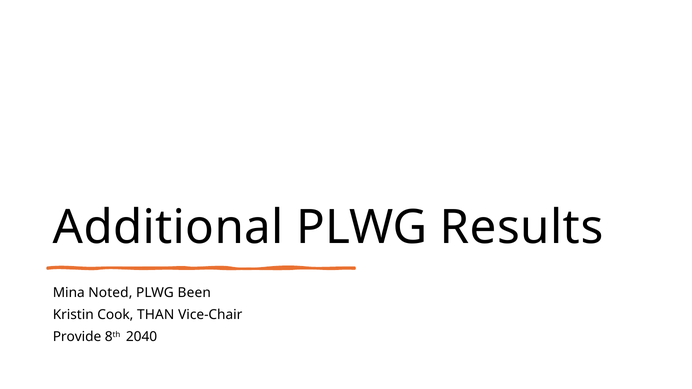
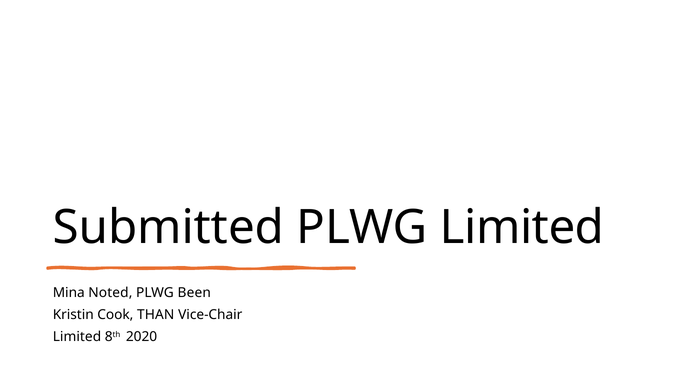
Additional: Additional -> Submitted (168, 228)
PLWG Results: Results -> Limited (522, 228)
Provide: Provide -> Limited (77, 337)
2040: 2040 -> 2020 (142, 337)
